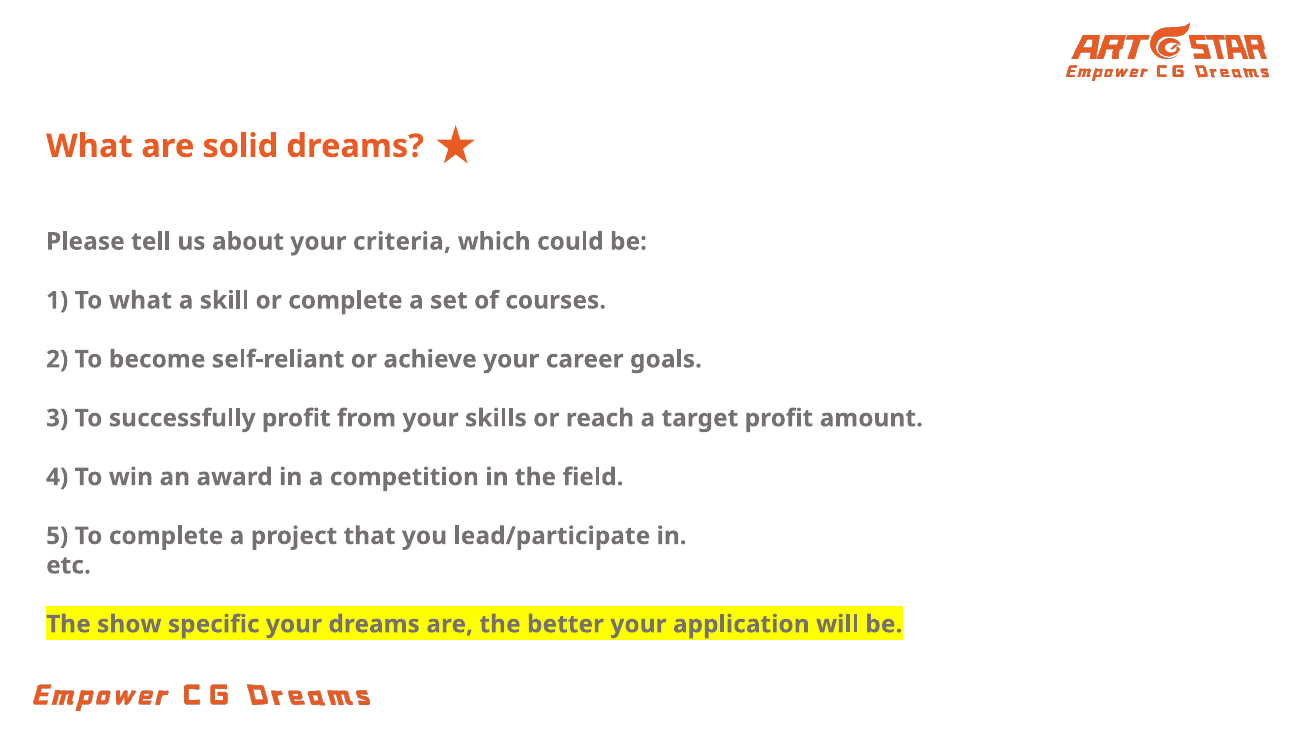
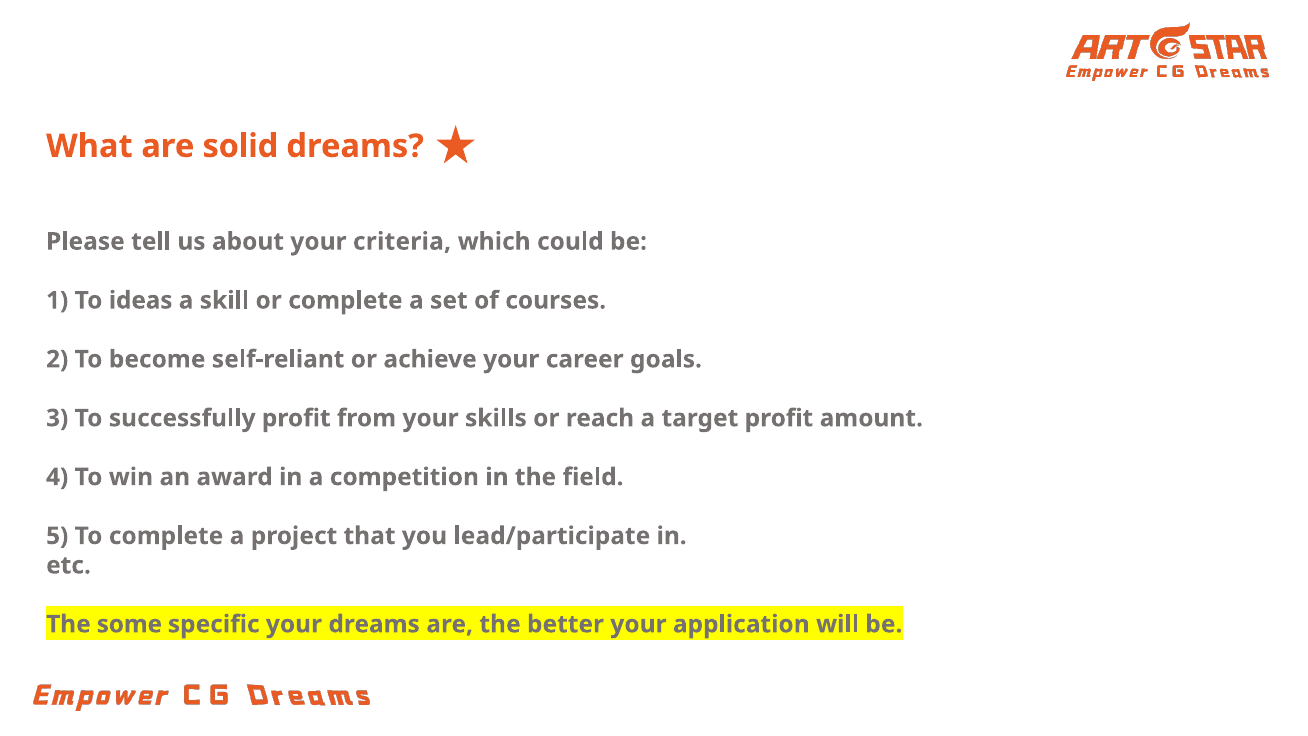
To what: what -> ideas (141, 300)
show: show -> some (129, 624)
